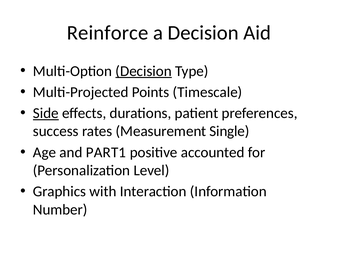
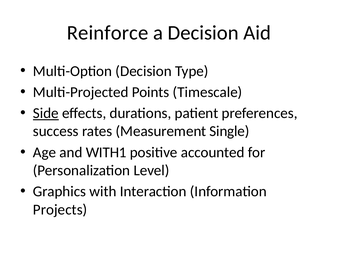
Decision underline: present -> none (144, 71)
PART1: PART1 -> WITH1 (106, 152)
Number: Number -> Projects (60, 209)
